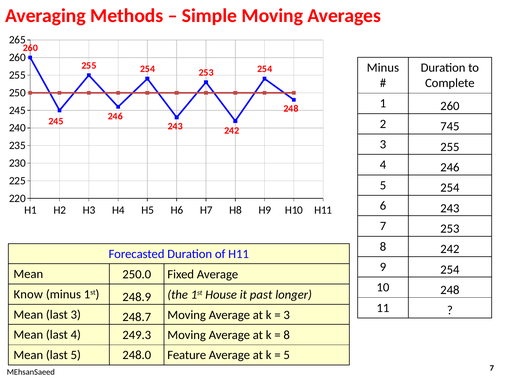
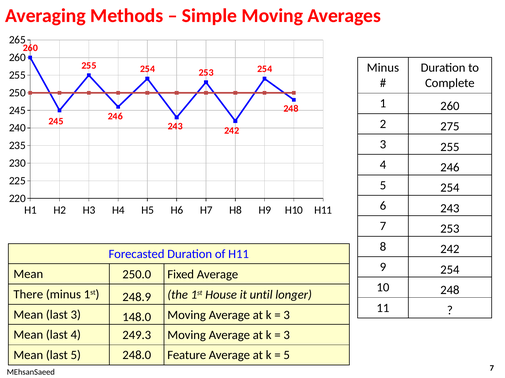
745: 745 -> 275 (450, 127)
Know: Know -> There (28, 295)
past: past -> until (261, 295)
248.7: 248.7 -> 148.0 (137, 318)
8: 8 -> 3 (287, 336)
